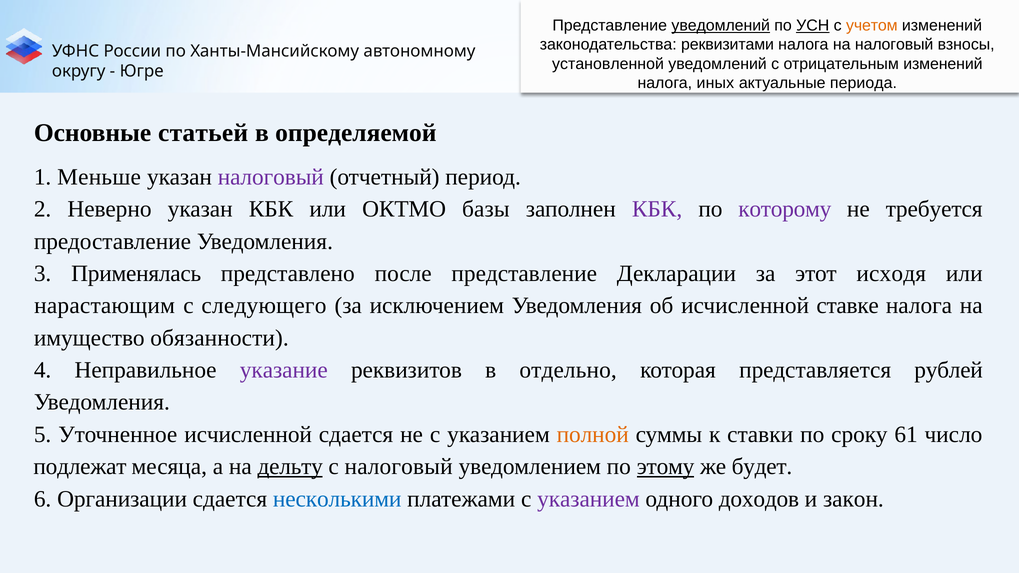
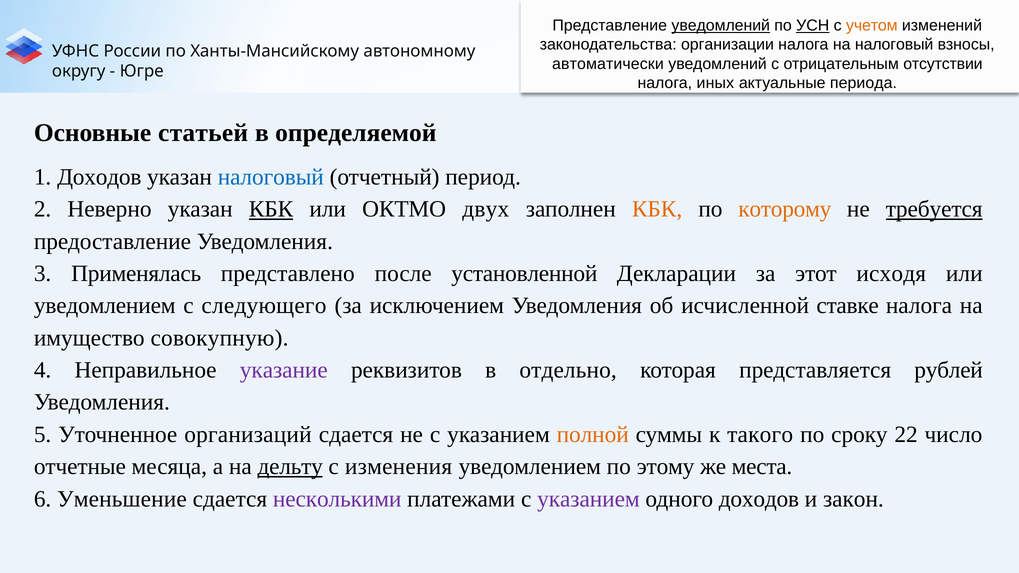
реквизитами: реквизитами -> организации (727, 45)
установленной: установленной -> автоматически (608, 64)
отрицательным изменений: изменений -> отсутствии (943, 64)
1 Меньше: Меньше -> Доходов (99, 177)
налоговый colour: purple -> blue (271, 177)
КБК underline: none -> present (271, 209)
базы: базы -> двух (486, 209)
КБК colour: purple -> orange (657, 209)
которому colour: purple -> orange (785, 209)
требуется underline: none -> present (934, 209)
после представление: представление -> установленной (524, 274)
нарастающим: нарастающим -> уведомлением (105, 306)
обязанности: обязанности -> совокупную (220, 338)
Уточненное исчисленной: исчисленной -> организаций (248, 435)
ставки: ставки -> такого (760, 435)
61: 61 -> 22 (906, 435)
подлежат: подлежат -> отчетные (80, 467)
с налоговый: налоговый -> изменения (399, 467)
этому underline: present -> none (666, 467)
будет: будет -> места (762, 467)
Организации: Организации -> Уменьшение (122, 499)
несколькими colour: blue -> purple (337, 499)
